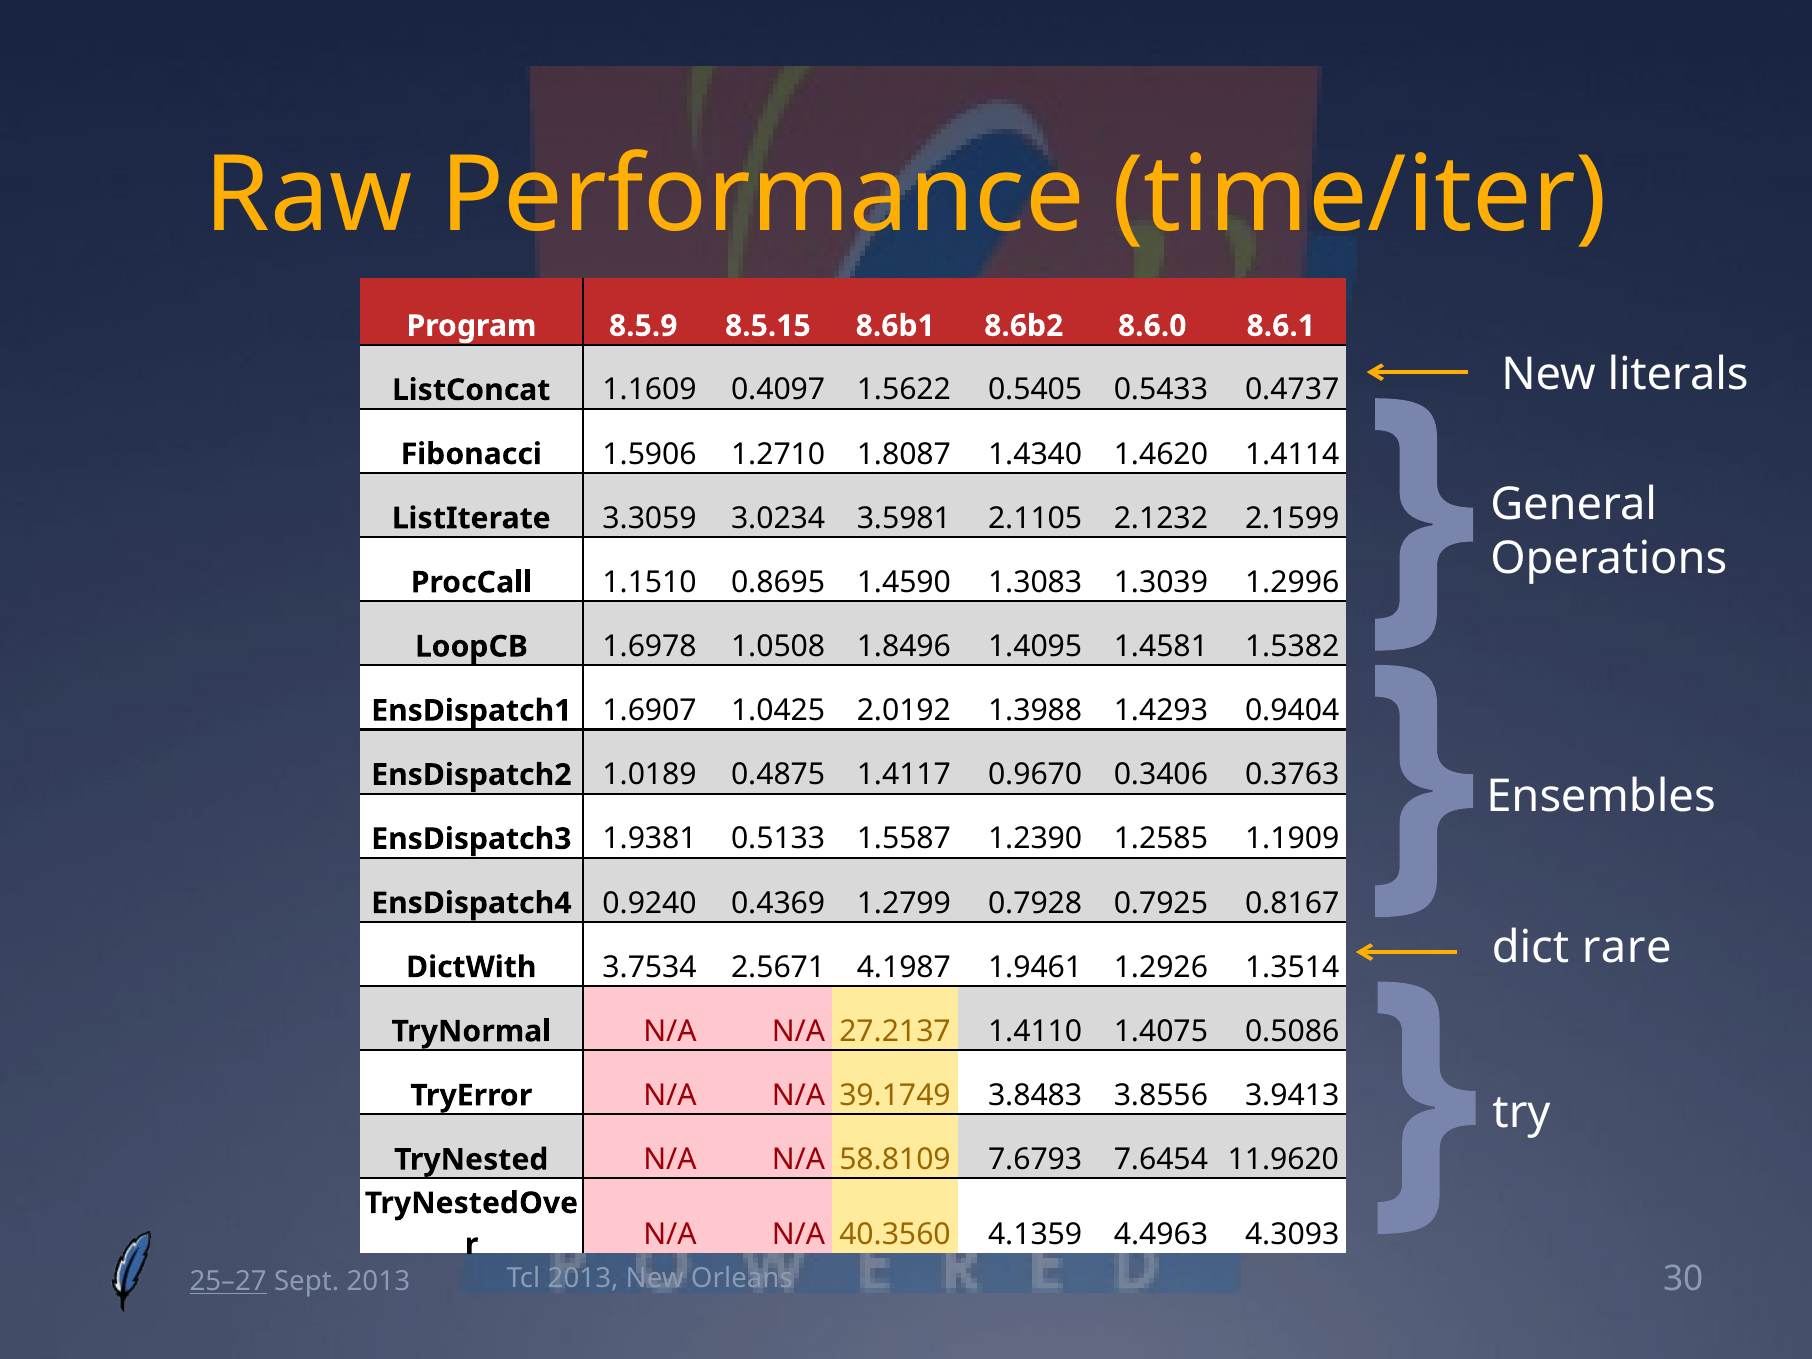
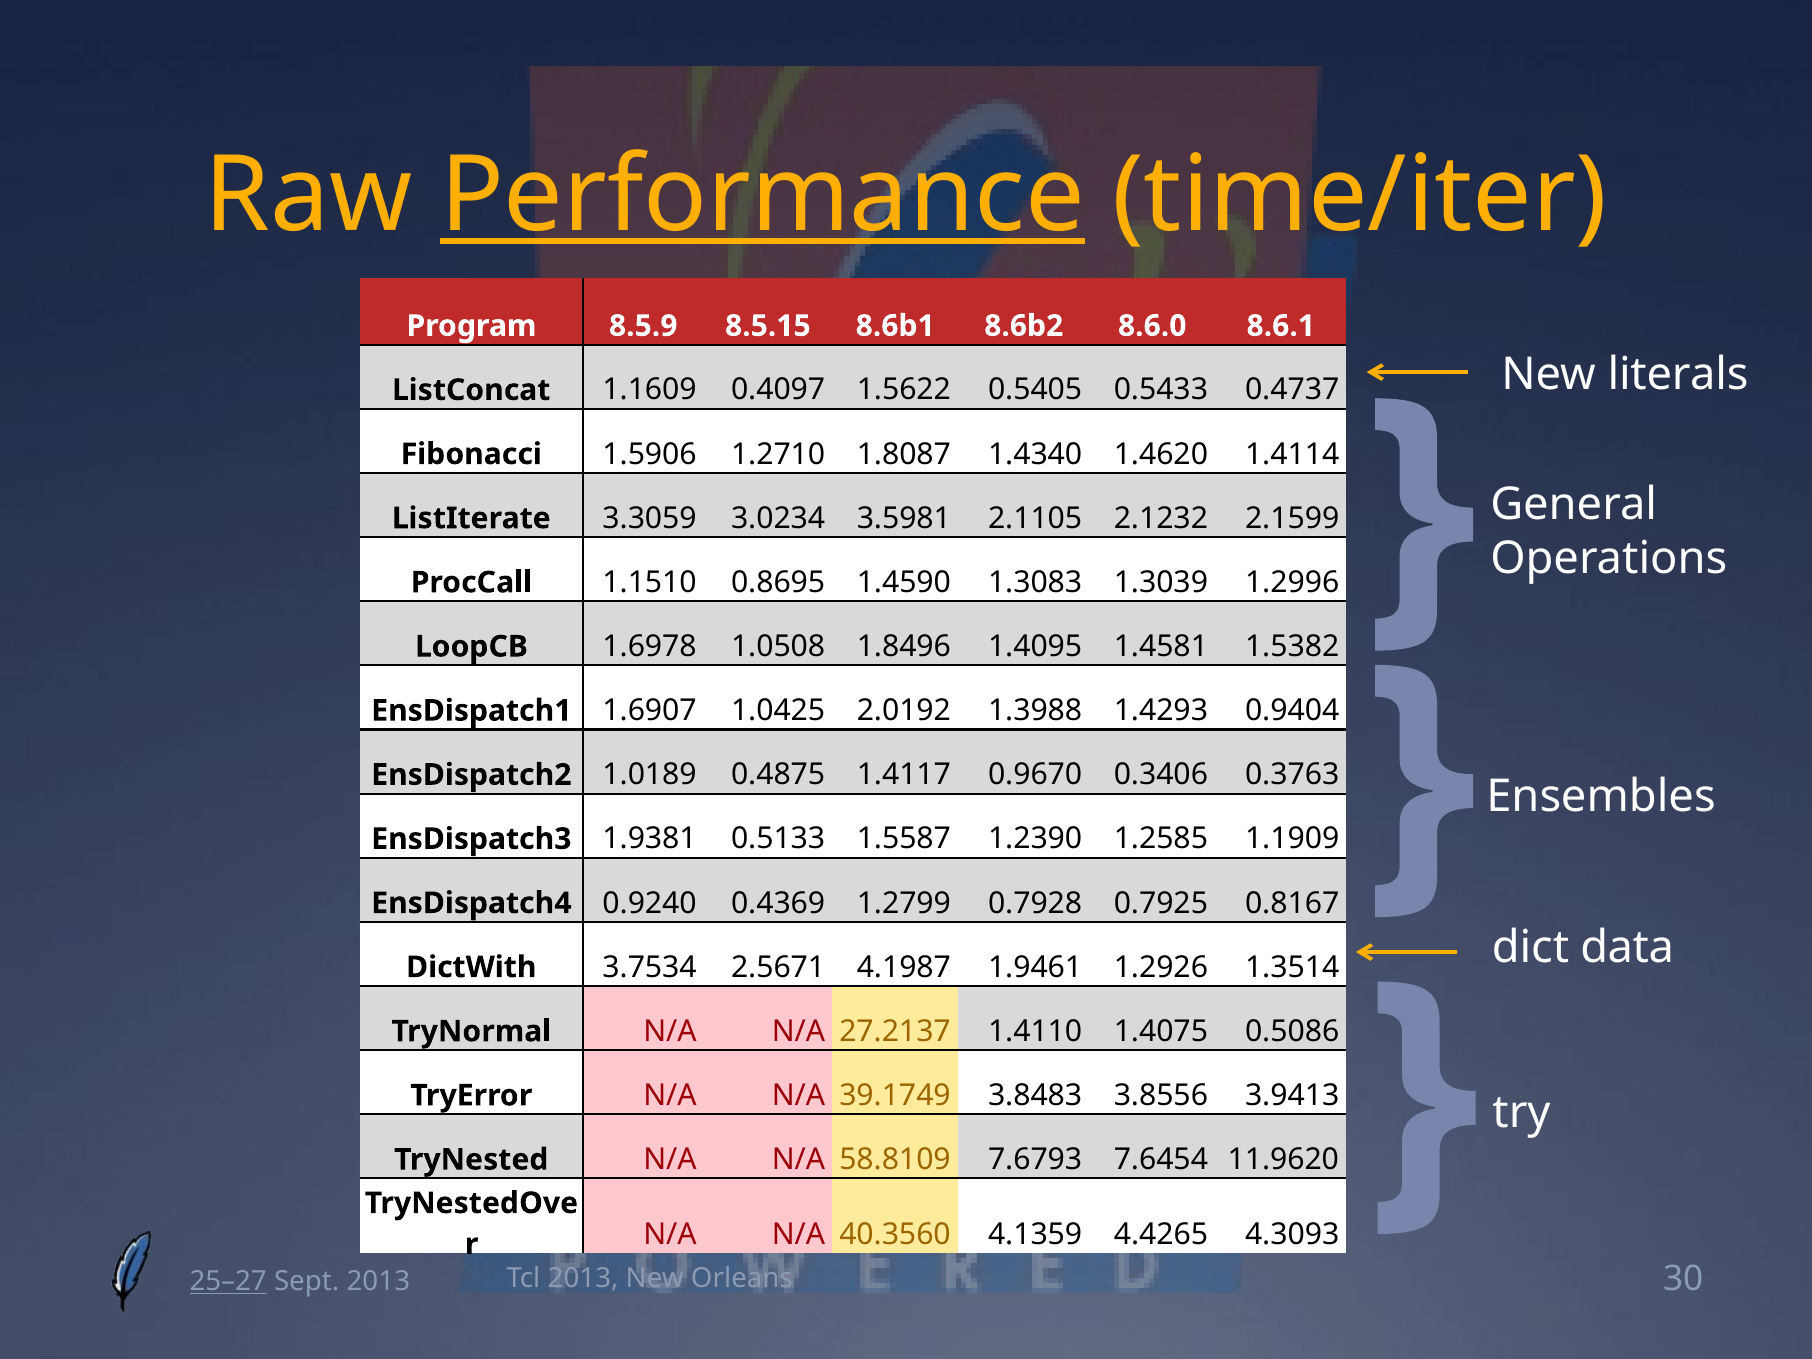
Performance underline: none -> present (762, 195)
rare: rare -> data (1627, 948)
4.4963: 4.4963 -> 4.4265 (1161, 1235)
